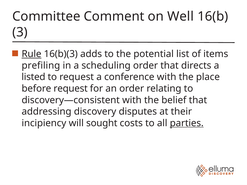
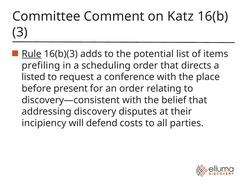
Well: Well -> Katz (181, 16)
before request: request -> present (71, 89)
sought: sought -> defend (102, 123)
parties underline: present -> none (187, 123)
